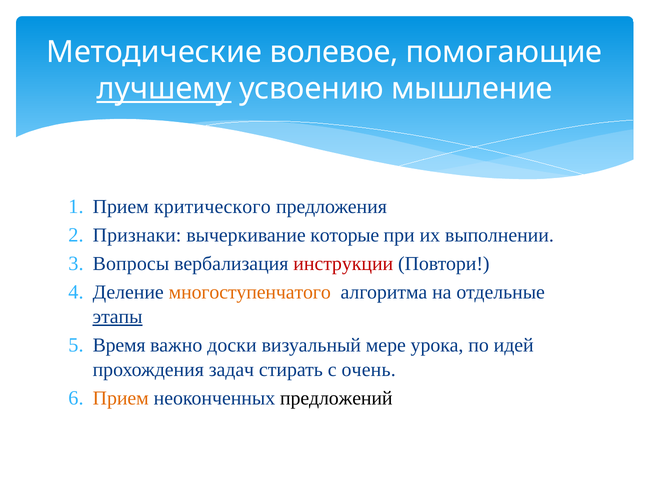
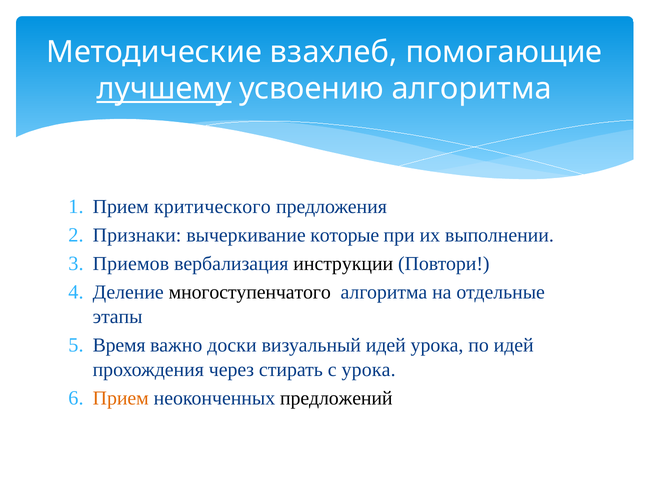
волевое: волевое -> взахлеб (334, 52)
усвоению мышление: мышление -> алгоритма (472, 89)
Вопросы: Вопросы -> Приемов (131, 264)
инструкции colour: red -> black (343, 264)
многоступенчатого colour: orange -> black (250, 293)
этапы underline: present -> none (118, 317)
визуальный мере: мере -> идей (386, 346)
задач: задач -> через (231, 370)
с очень: очень -> урока (369, 370)
